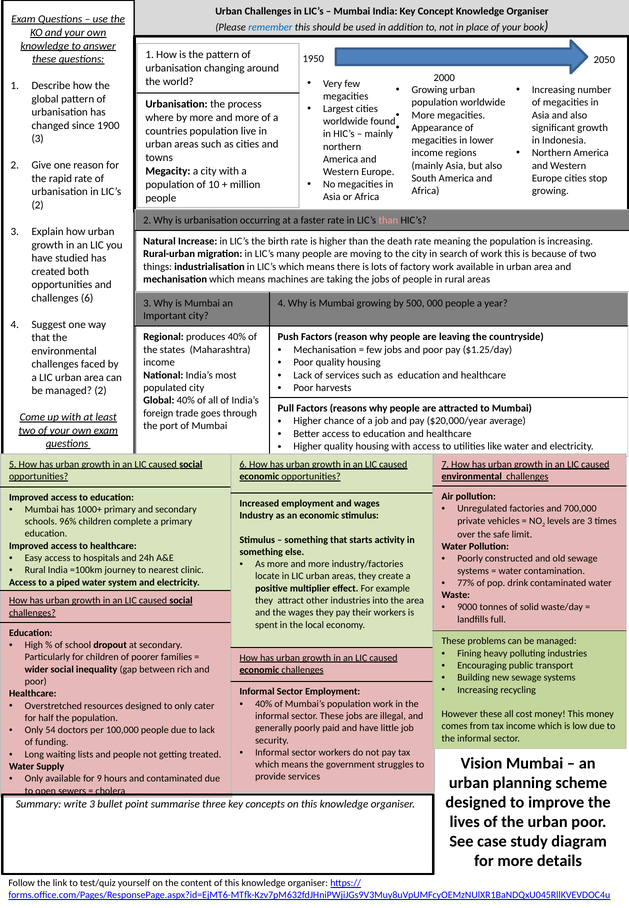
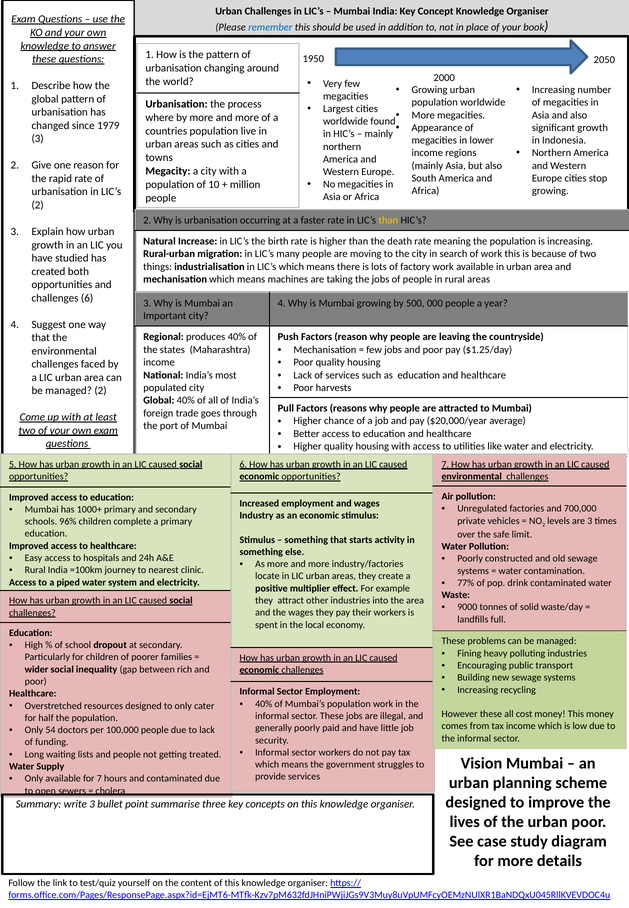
1900: 1900 -> 1979 (108, 126)
than colour: pink -> yellow (388, 220)
for 9: 9 -> 7 (99, 779)
